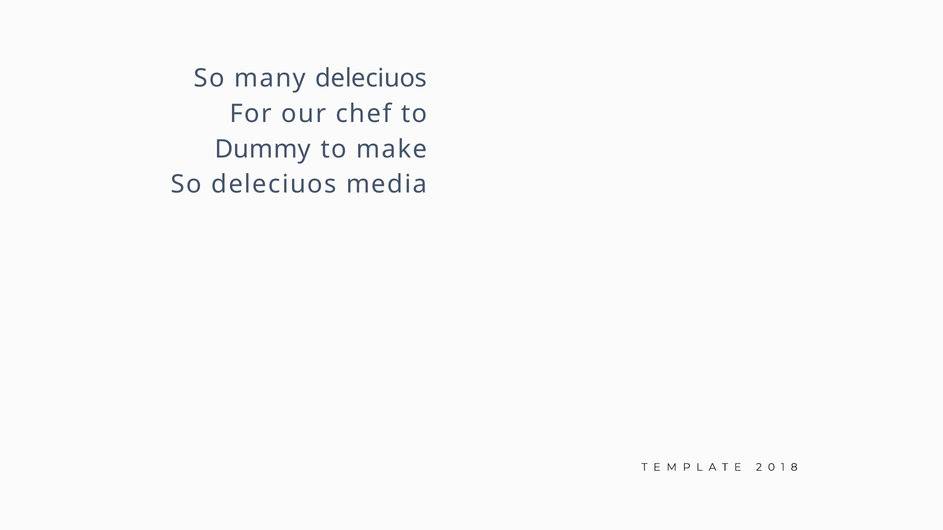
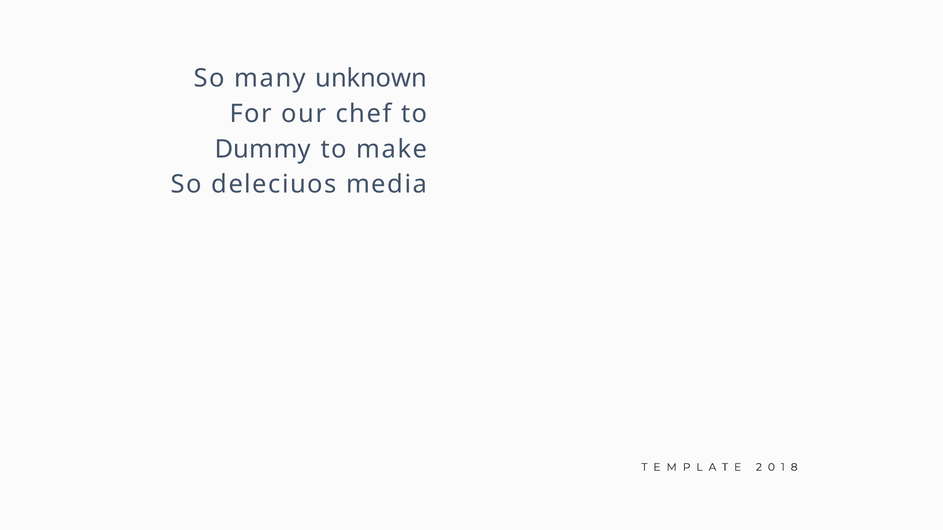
many deleciuos: deleciuos -> unknown (371, 79)
